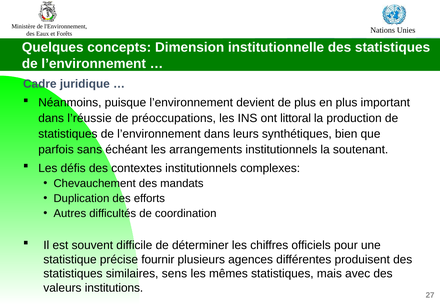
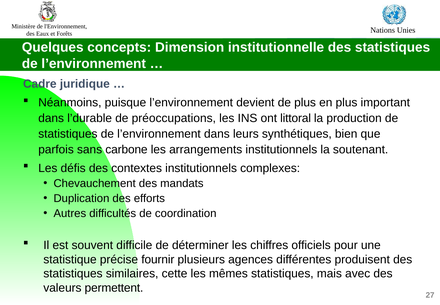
l’réussie: l’réussie -> l’durable (90, 118)
échéant: échéant -> carbone (126, 149)
sens: sens -> cette (175, 273)
institutions: institutions -> permettent (114, 288)
